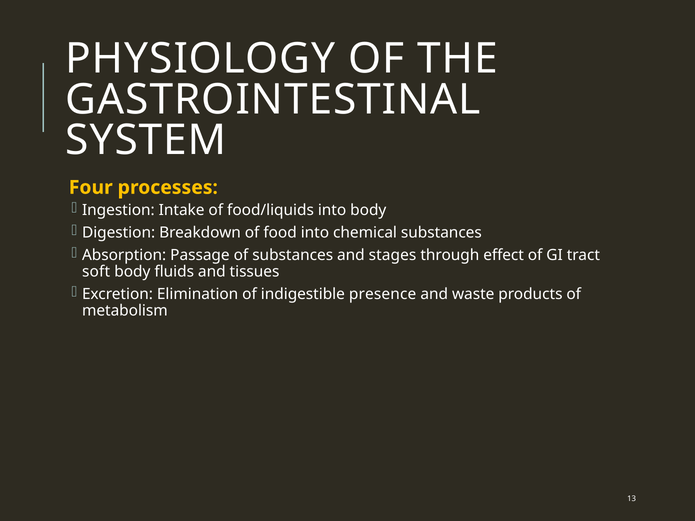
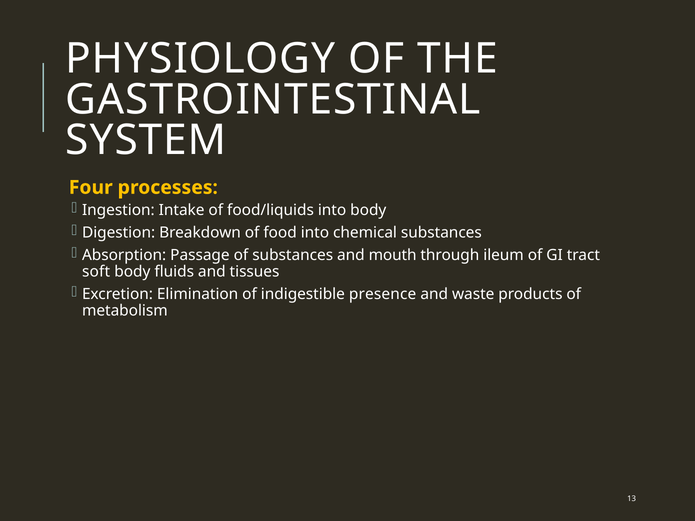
stages: stages -> mouth (393, 255)
effect: effect -> ileum (504, 255)
